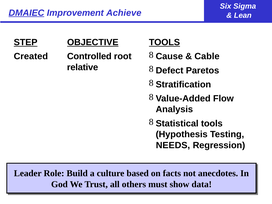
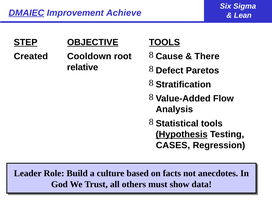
Cable: Cable -> There (207, 56)
Controlled: Controlled -> Cooldown (89, 56)
Hypothesis underline: none -> present (182, 134)
NEEDS: NEEDS -> CASES (173, 145)
